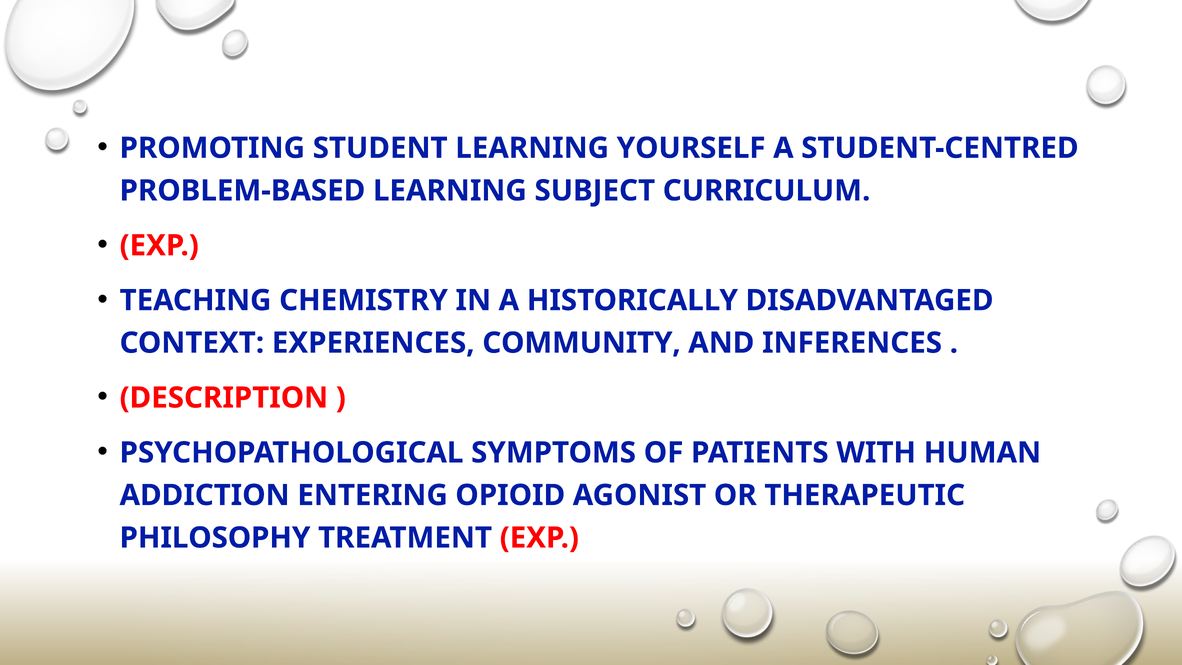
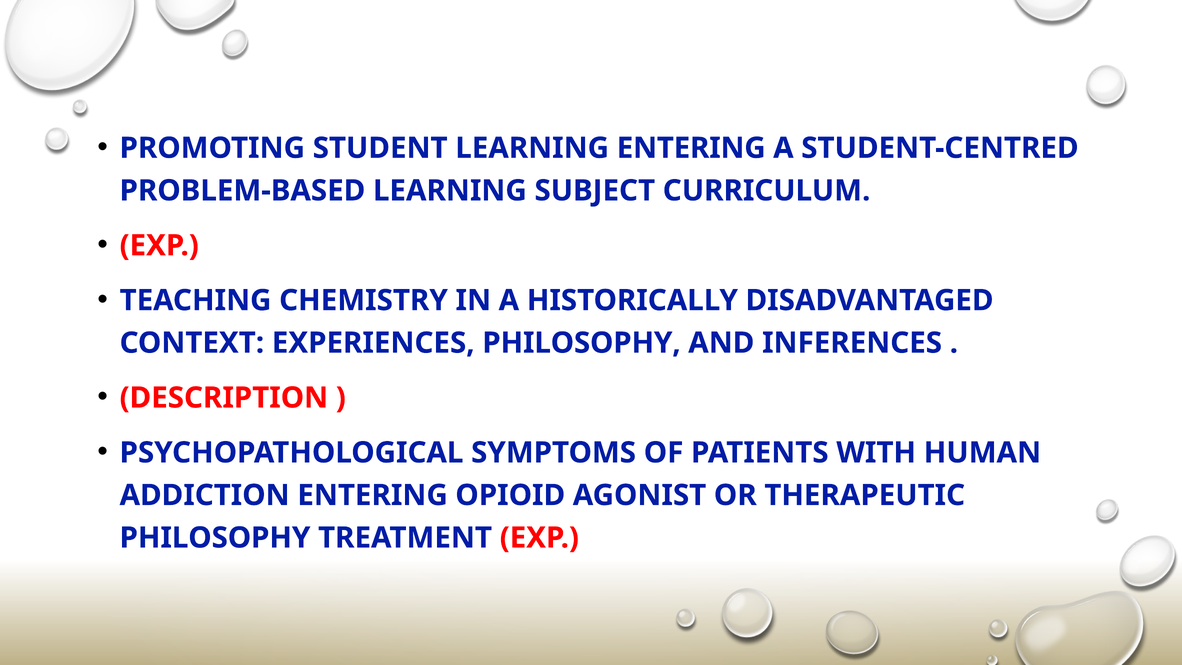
LEARNING YOURSELF: YOURSELF -> ENTERING (691, 148)
EXPERIENCES COMMUNITY: COMMUNITY -> PHILOSOPHY (582, 343)
